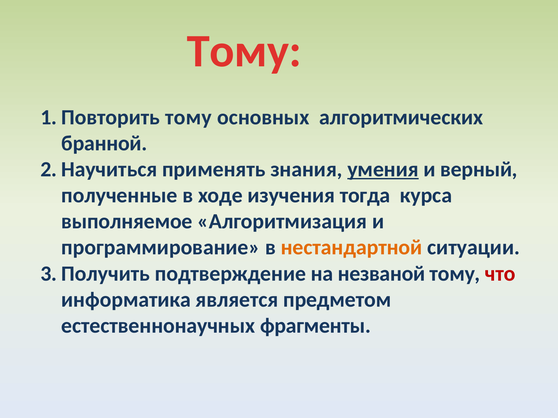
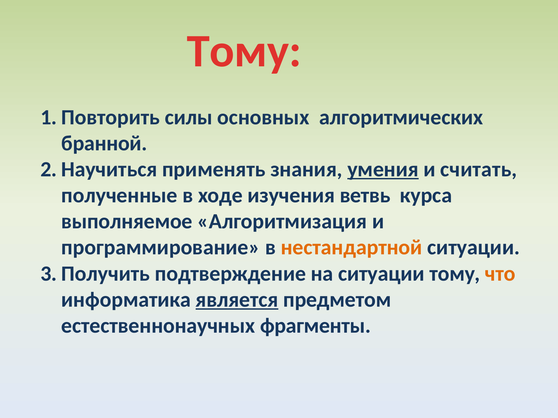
тому: тому -> силы (189, 118)
верный: верный -> считать (479, 170)
тогда: тогда -> ветвь (365, 196)
на незваной: незваной -> ситуации (381, 274)
что colour: red -> orange (500, 274)
является underline: none -> present (237, 300)
